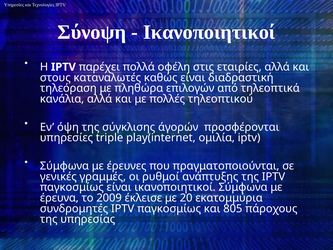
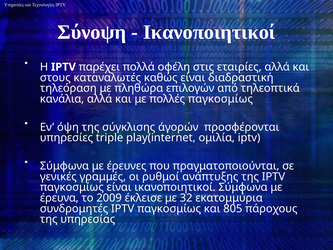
πολλές τηλεοπτικού: τηλεοπτικού -> παγκοσμίως (220, 99)
20: 20 -> 32 (186, 198)
